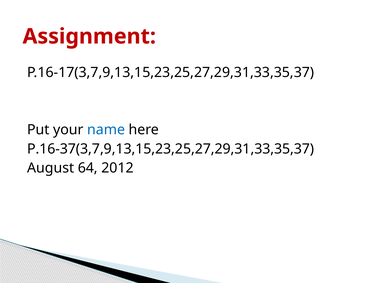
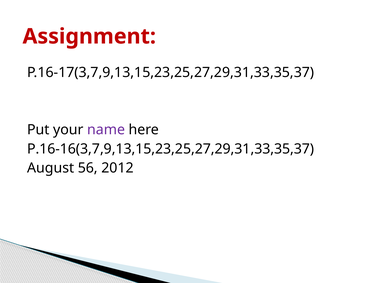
name colour: blue -> purple (106, 130)
P.16-37(3,7,9,13,15,23,25,27,29,31,33,35,37: P.16-37(3,7,9,13,15,23,25,27,29,31,33,35,37 -> P.16-16(3,7,9,13,15,23,25,27,29,31,33,35,37 (171, 149)
64: 64 -> 56 (88, 168)
